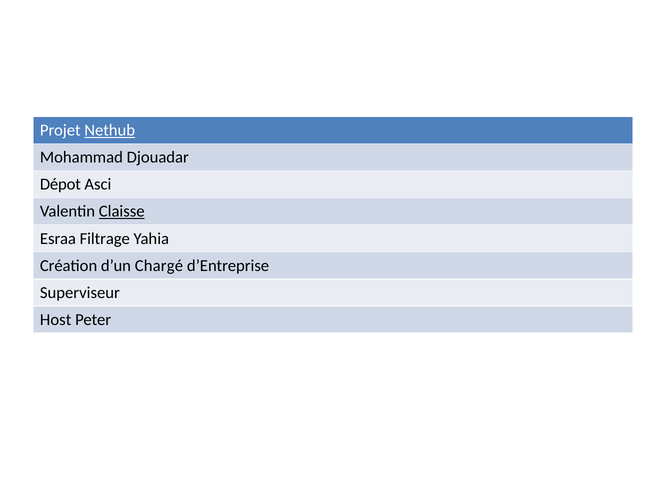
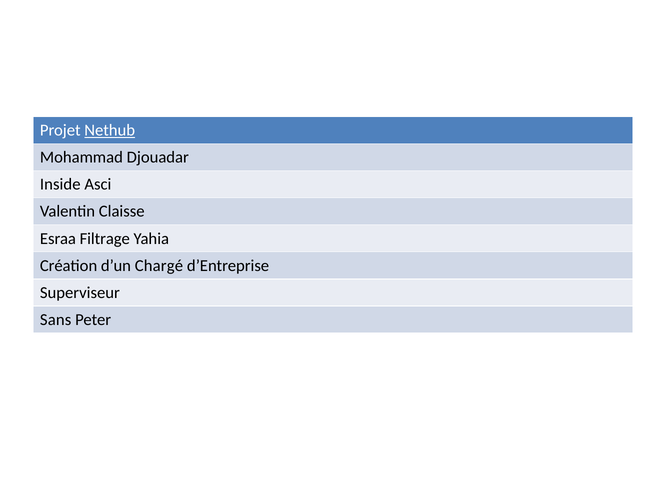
Dépot: Dépot -> Inside (60, 184)
Claisse underline: present -> none (122, 211)
Host: Host -> Sans (56, 319)
